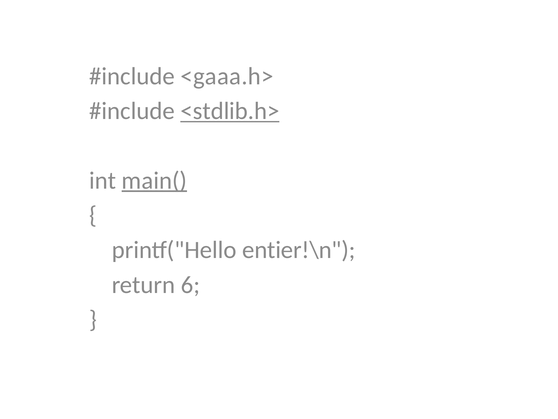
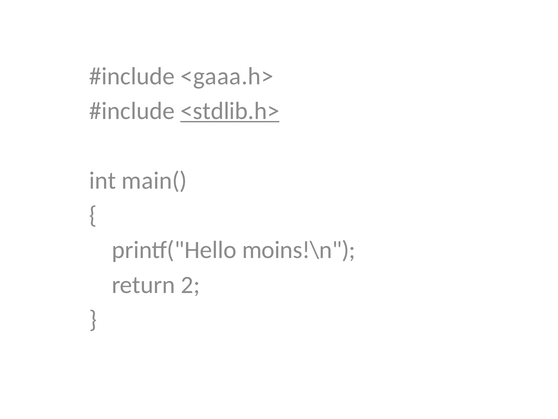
main( underline: present -> none (154, 180)
entier!\n: entier!\n -> moins!\n (299, 250)
6: 6 -> 2 (190, 284)
